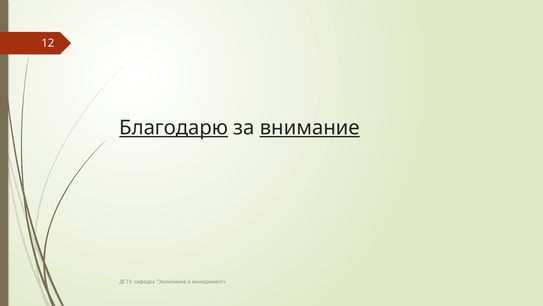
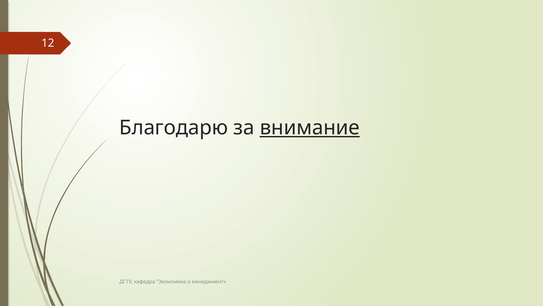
Благодарю underline: present -> none (174, 128)
